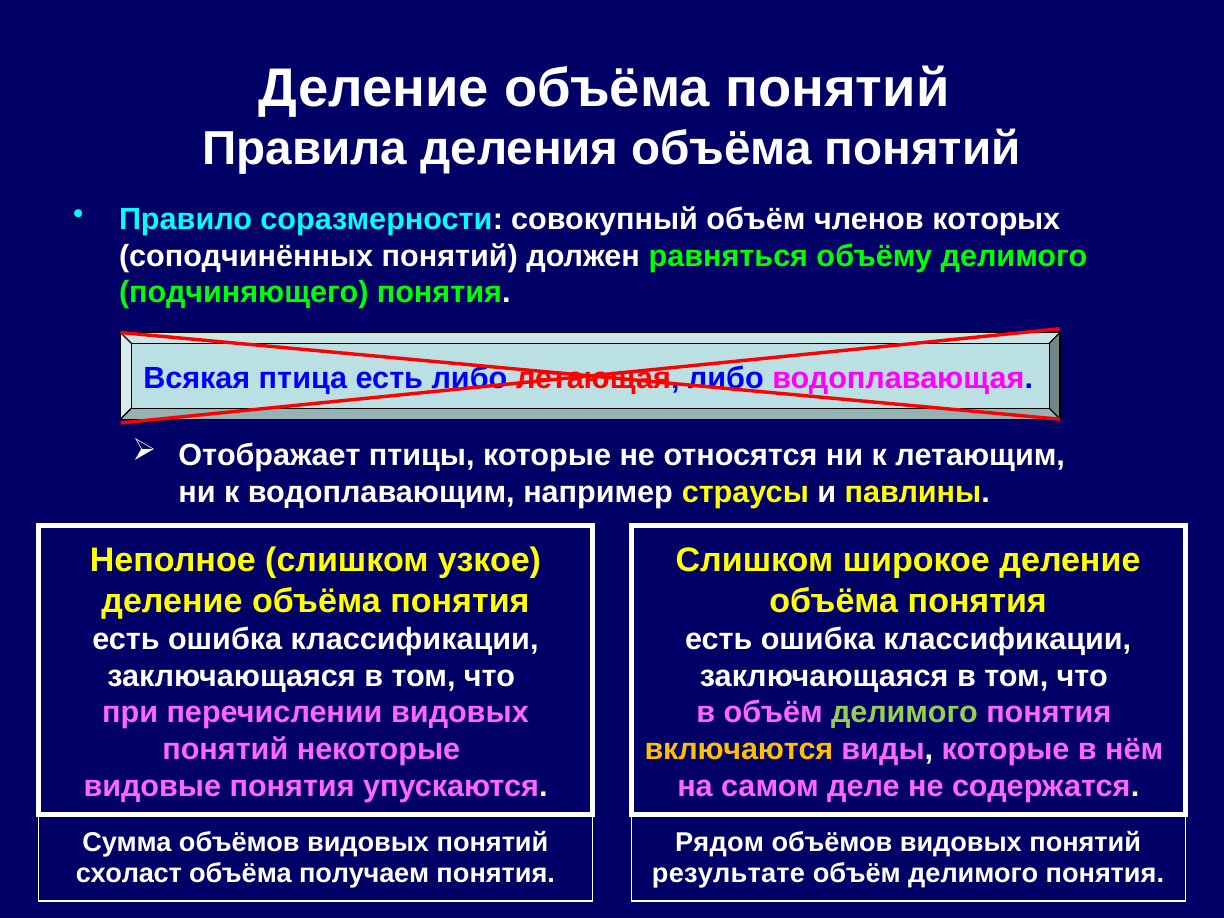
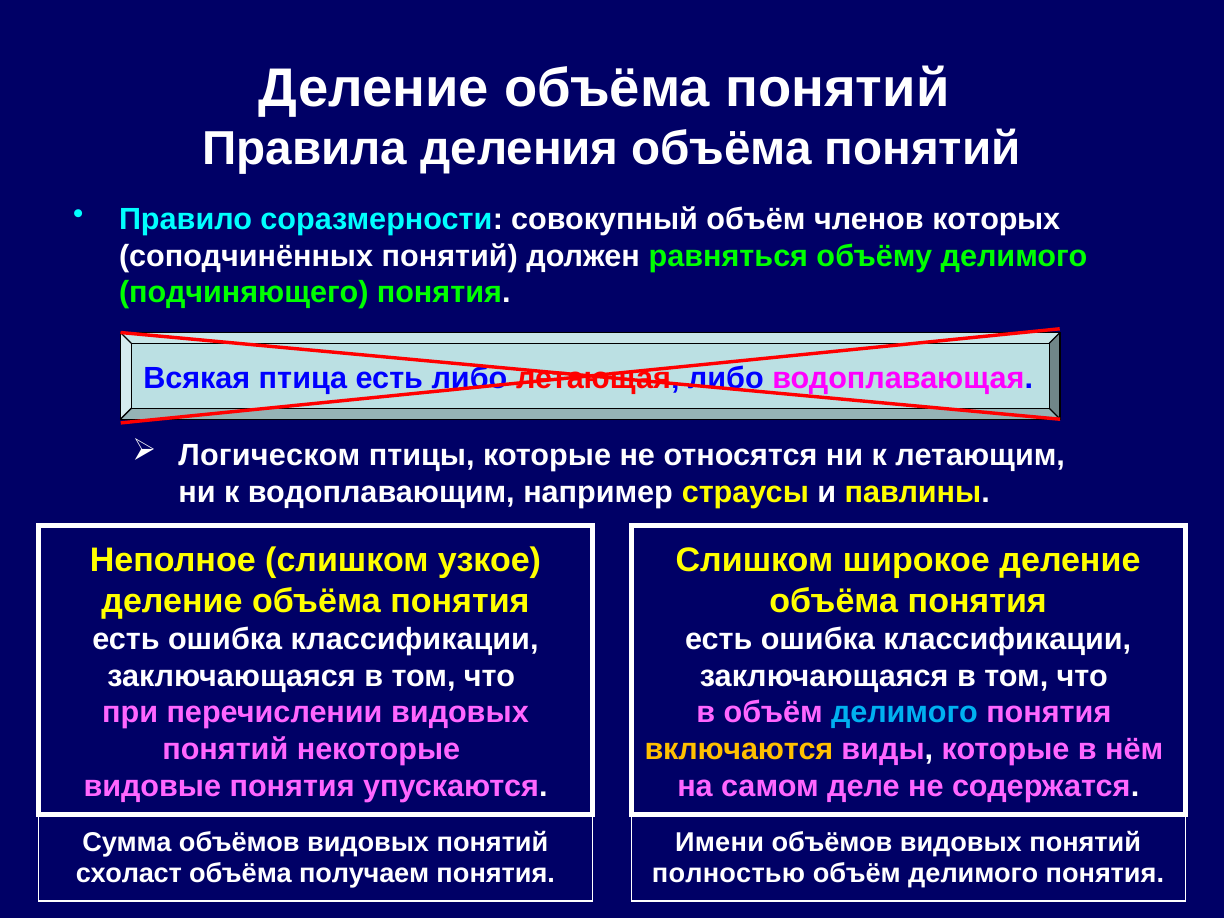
Отображает: Отображает -> Логическом (269, 455)
делимого colour: light green -> light blue (905, 713)
Рядом: Рядом -> Имени (720, 843)
результате: результате -> полностью (729, 874)
